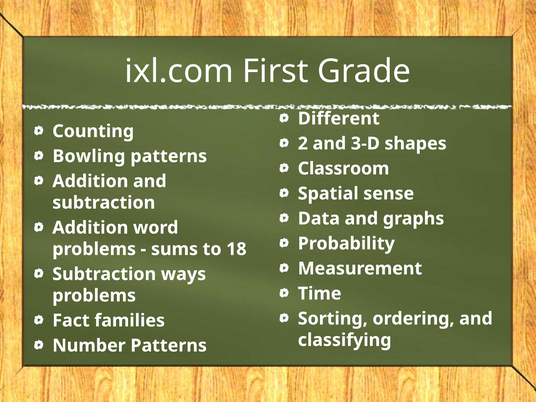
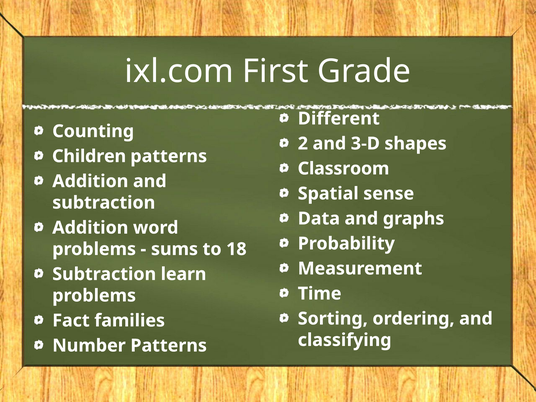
Bowling: Bowling -> Children (89, 156)
ways: ways -> learn (184, 274)
